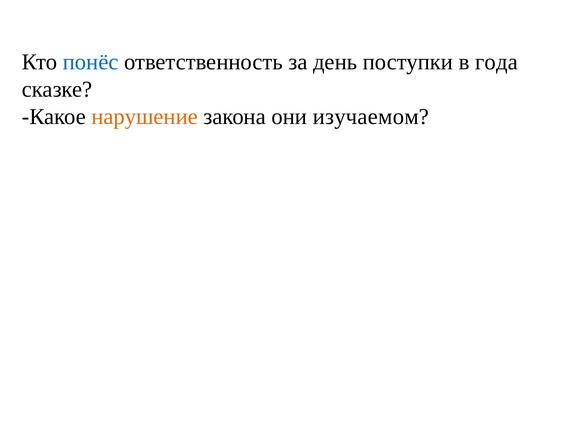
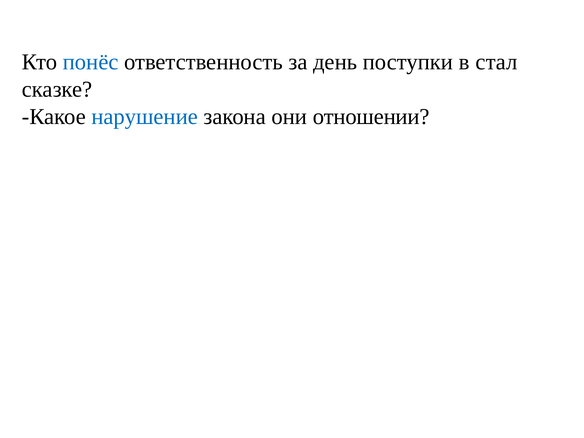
года: года -> стал (496, 62)
нарушение colour: orange -> blue (145, 117)
изучаемом: изучаемом -> отношении (371, 117)
